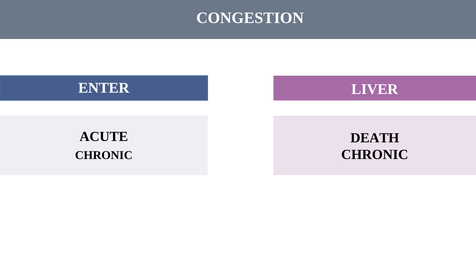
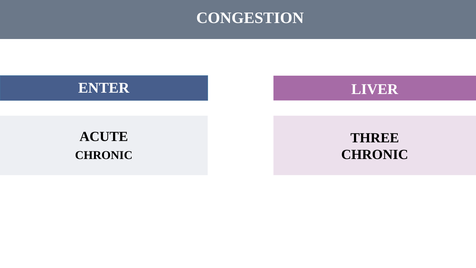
DEATH: DEATH -> THREE (375, 138)
